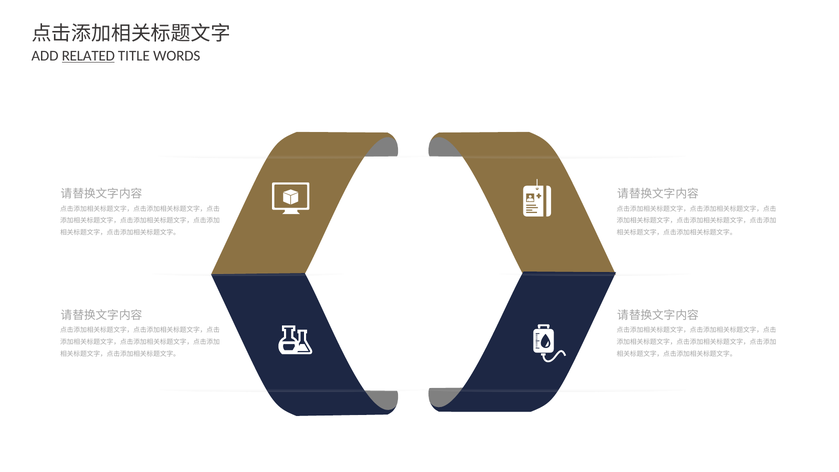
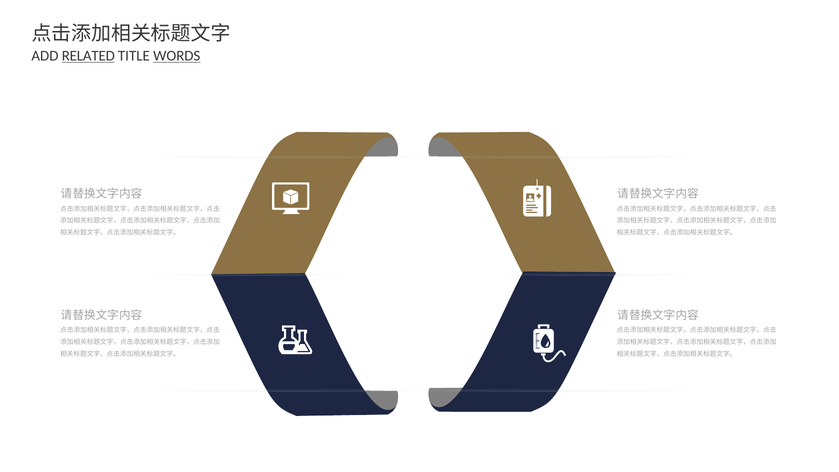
WORDS underline: none -> present (177, 56)
